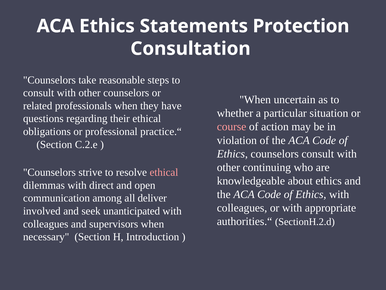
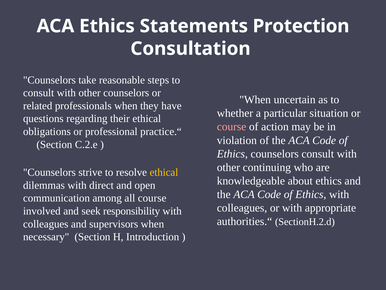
ethical colour: pink -> yellow (164, 172)
all deliver: deliver -> course (152, 198)
unanticipated: unanticipated -> responsibility (132, 211)
